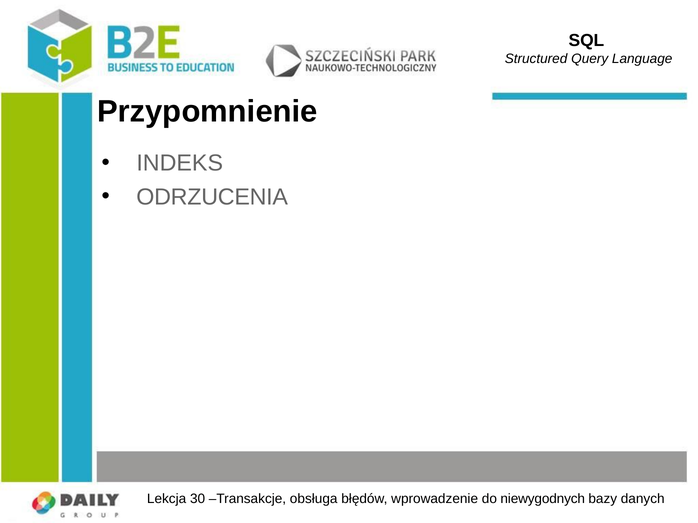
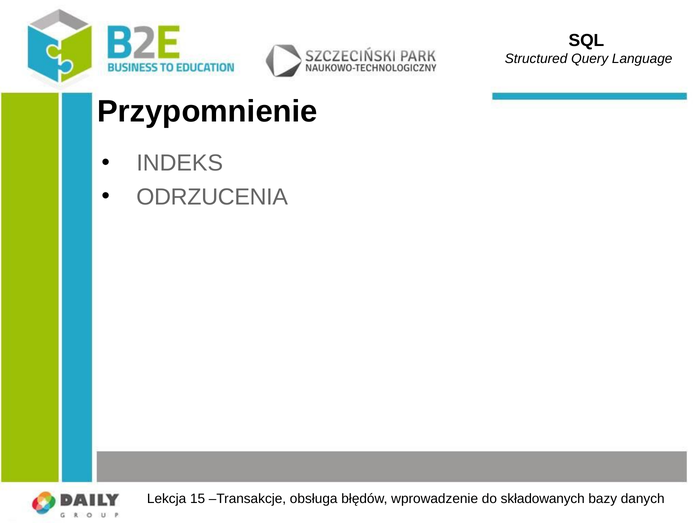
30: 30 -> 15 (198, 499)
niewygodnych: niewygodnych -> składowanych (543, 499)
